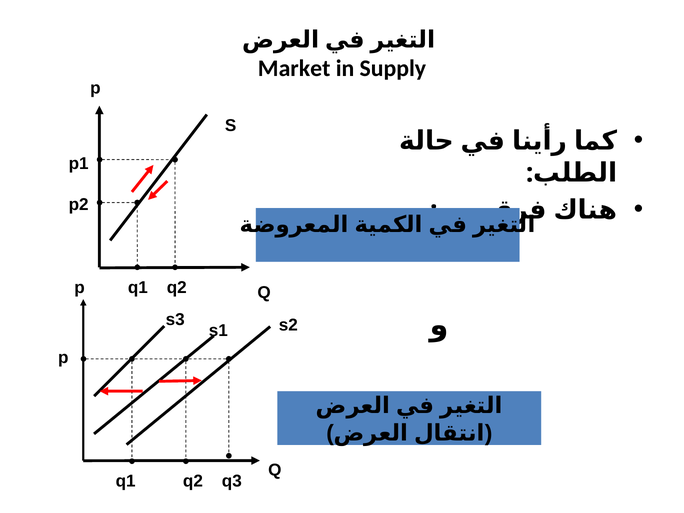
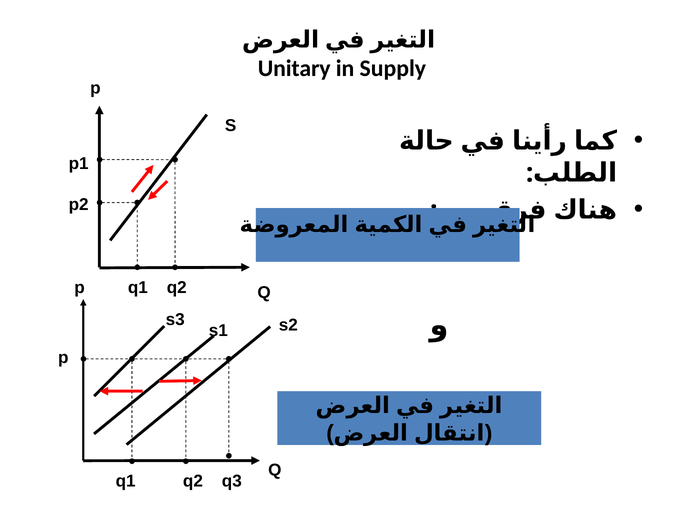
Market: Market -> Unitary (294, 69)
